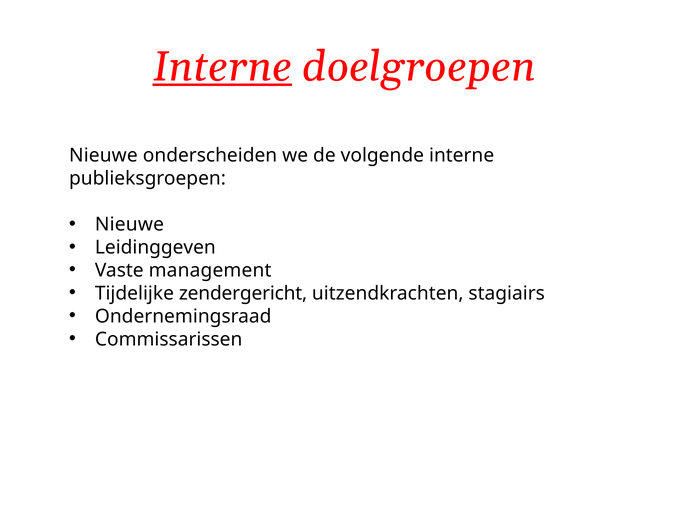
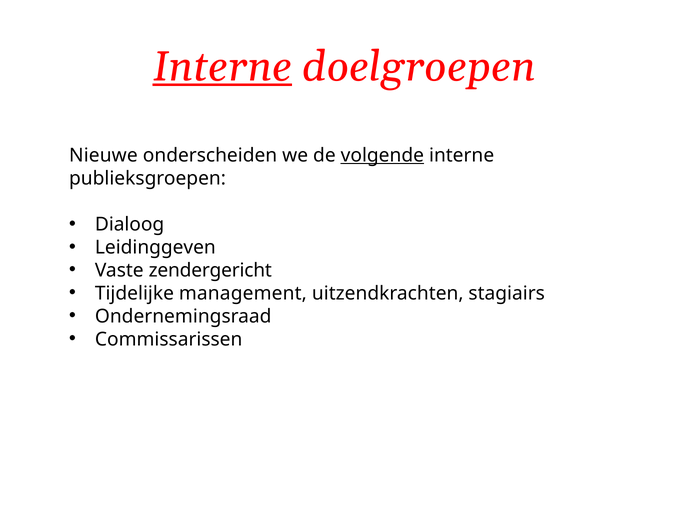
volgende underline: none -> present (382, 155)
Nieuwe: Nieuwe -> Dialoog (130, 224)
management: management -> zendergericht (210, 270)
zendergericht: zendergericht -> management (243, 293)
